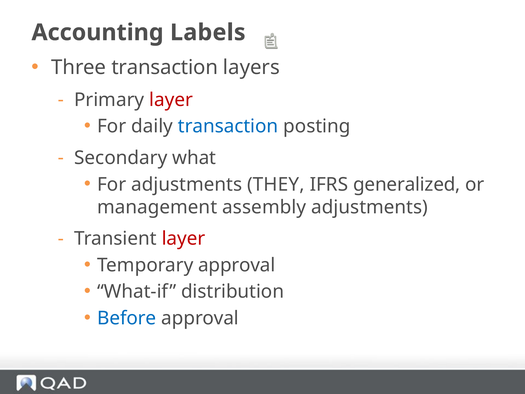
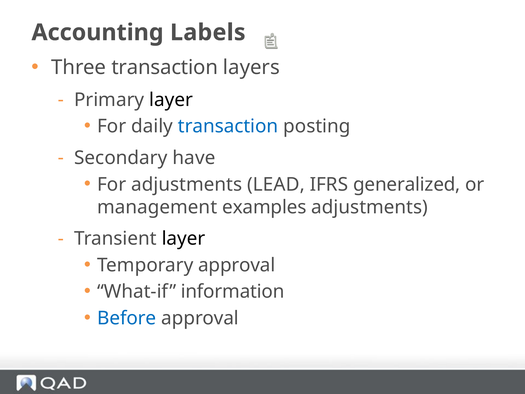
layer colour: red -> black (171, 100)
what: what -> have (194, 158)
THEY: THEY -> LEAD (276, 184)
assembly: assembly -> examples (264, 207)
layer colour: red -> black (184, 239)
distribution: distribution -> information (233, 292)
